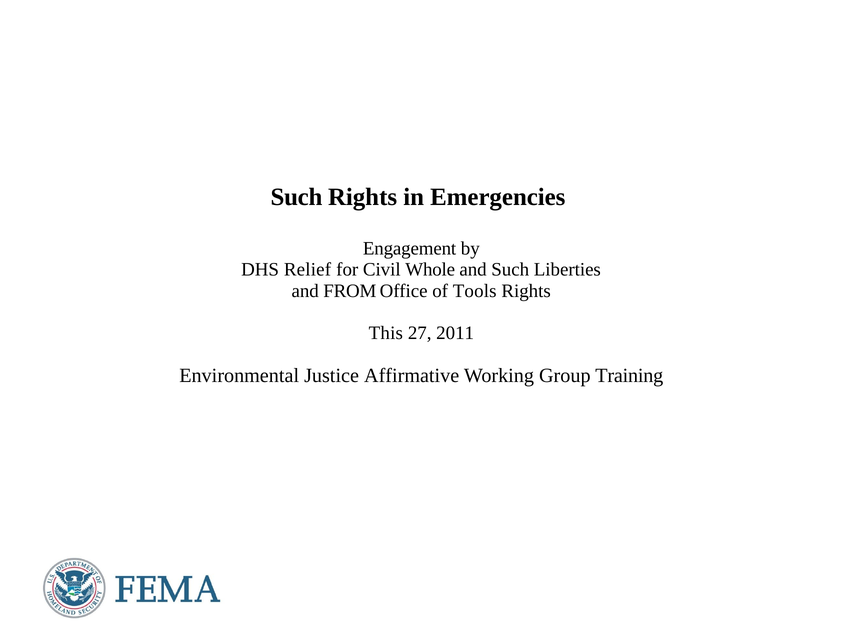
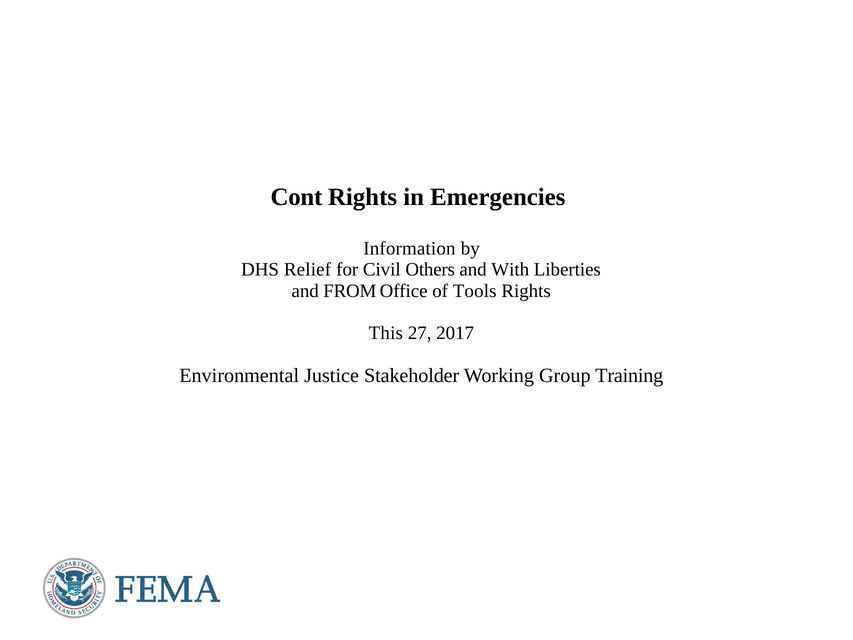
Such: Such -> Cont (296, 197)
Engagement: Engagement -> Information (409, 249)
Whole: Whole -> Others (430, 270)
and Such: Such -> With (510, 270)
2011: 2011 -> 2017 (455, 333)
Affirmative: Affirmative -> Stakeholder (412, 376)
